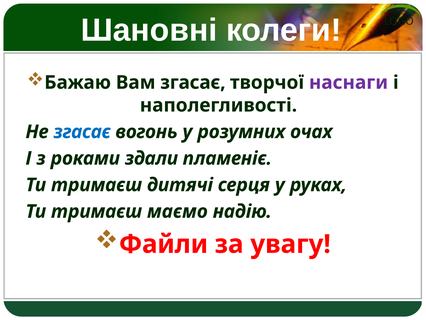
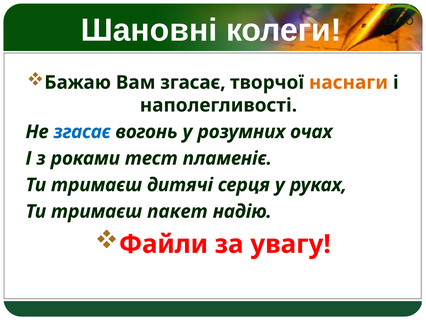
наснаги colour: purple -> orange (348, 82)
здали: здали -> тест (151, 158)
маємо: маємо -> пакет (177, 211)
